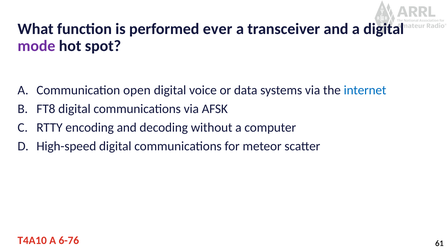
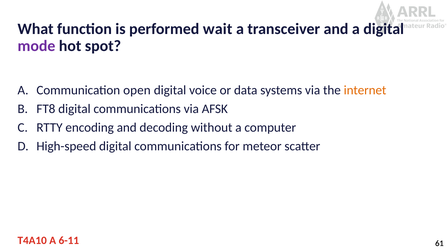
ever: ever -> wait (218, 29)
internet colour: blue -> orange (365, 90)
6-76: 6-76 -> 6-11 (69, 241)
